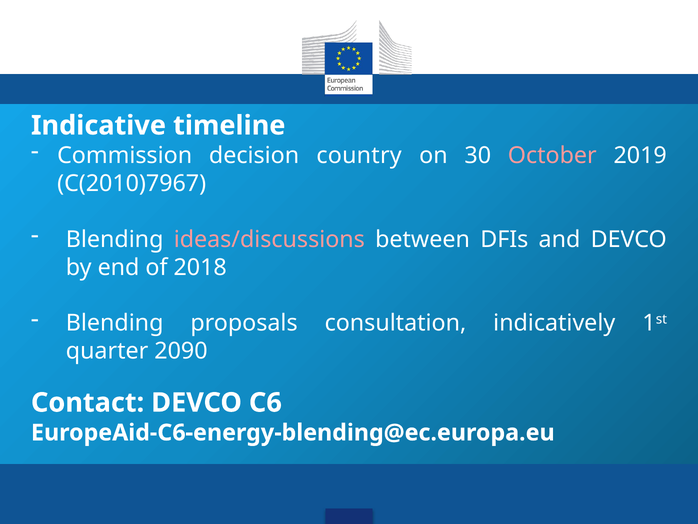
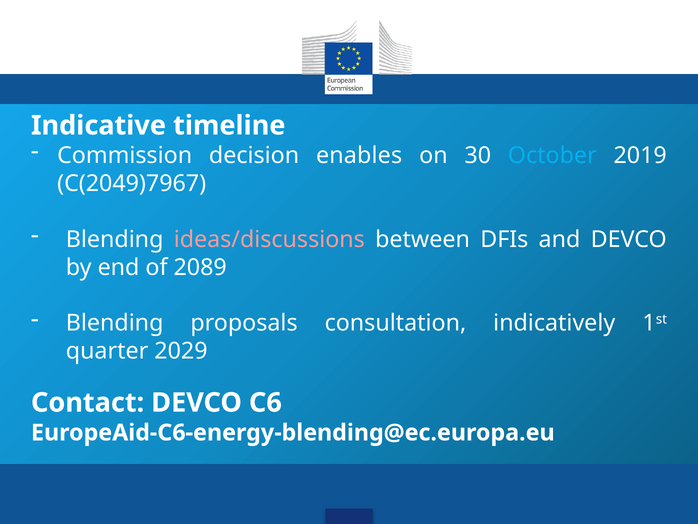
country: country -> enables (359, 155)
October colour: pink -> light blue (552, 155)
C(2010)7967: C(2010)7967 -> C(2049)7967 (132, 183)
2018: 2018 -> 2089 (200, 267)
2090: 2090 -> 2029 (181, 351)
